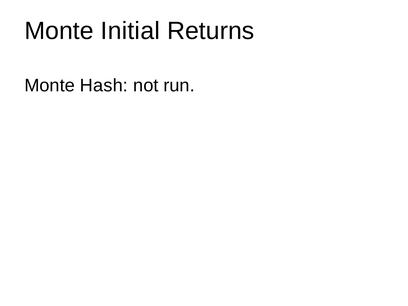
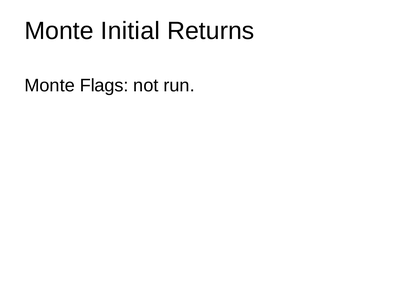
Hash: Hash -> Flags (104, 86)
